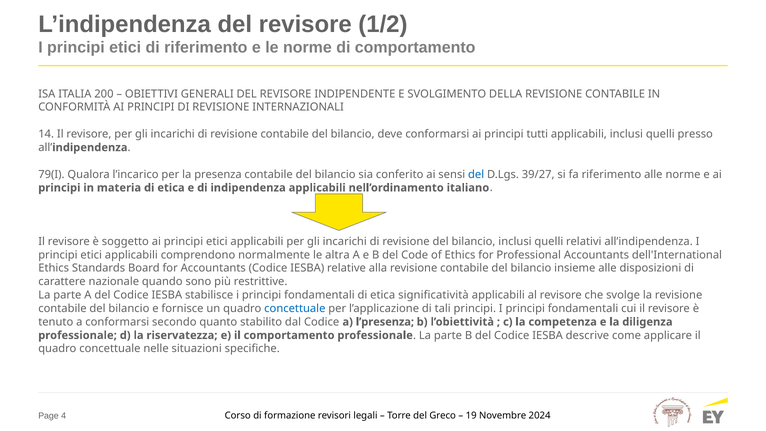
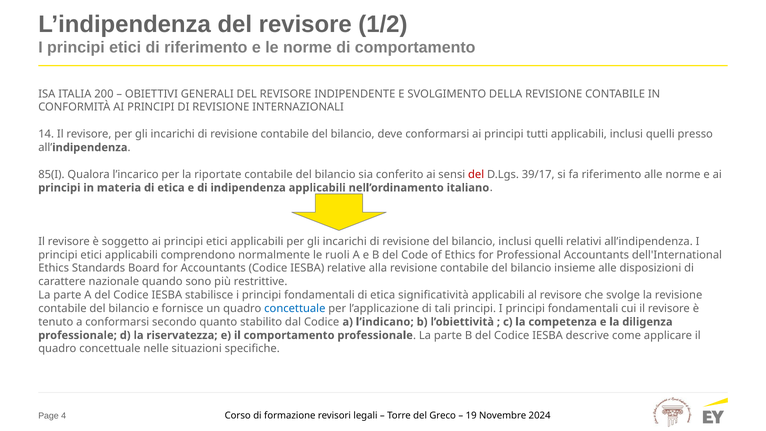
79(I: 79(I -> 85(I (51, 174)
presenza: presenza -> riportate (218, 174)
del colour: blue -> red (476, 174)
39/27: 39/27 -> 39/17 (538, 174)
altra: altra -> ruoli (337, 255)
l’presenza: l’presenza -> l’indicano (385, 322)
